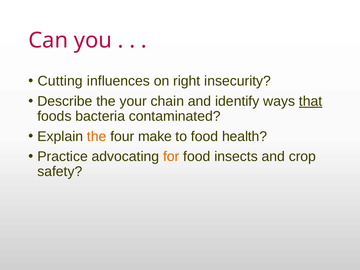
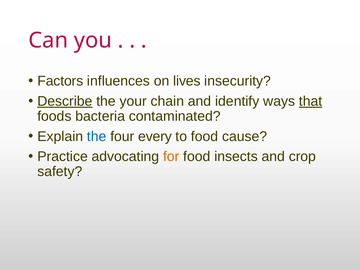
Cutting: Cutting -> Factors (60, 81)
right: right -> lives (187, 81)
Describe underline: none -> present (65, 101)
the colour: orange -> blue (97, 136)
make: make -> every (155, 136)
health: health -> cause (245, 136)
